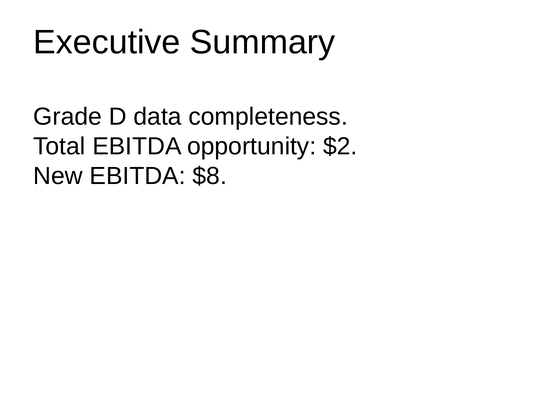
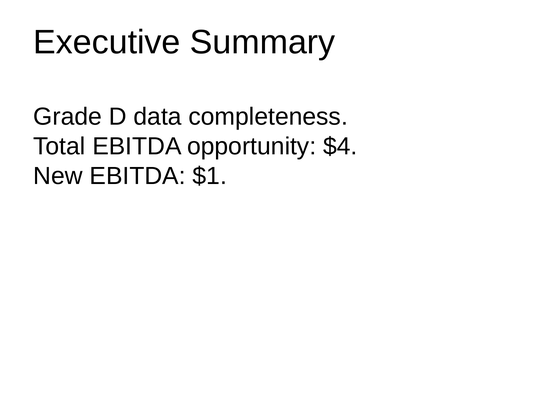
$2: $2 -> $4 (340, 146)
$8: $8 -> $1 (210, 176)
